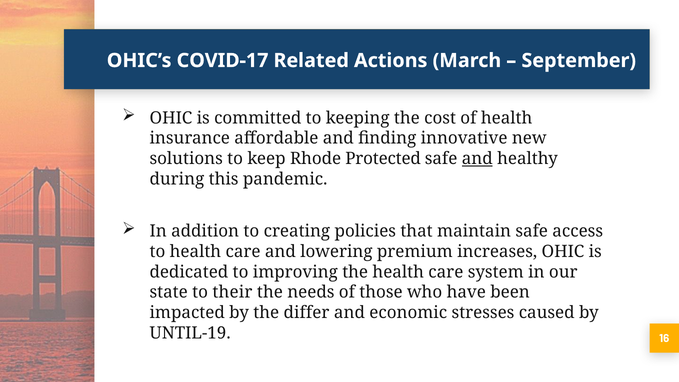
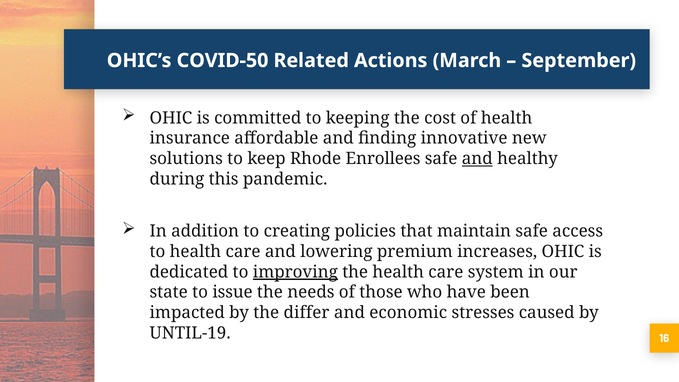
COVID-17: COVID-17 -> COVID-50 (223, 61)
Protected: Protected -> Enrollees (383, 159)
improving underline: none -> present (295, 272)
their: their -> issue (233, 292)
